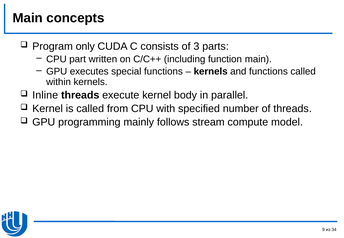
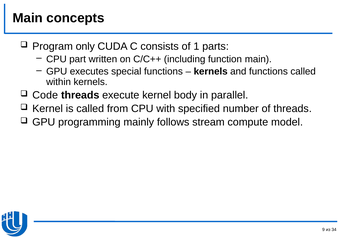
3: 3 -> 1 (196, 46)
Inline: Inline -> Code (45, 95)
